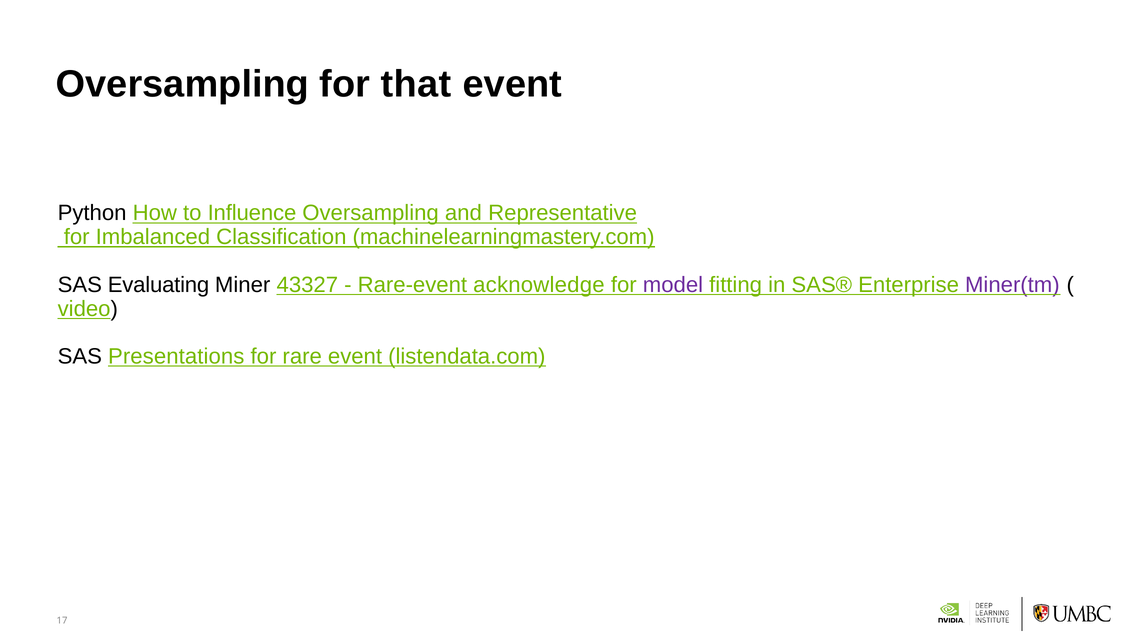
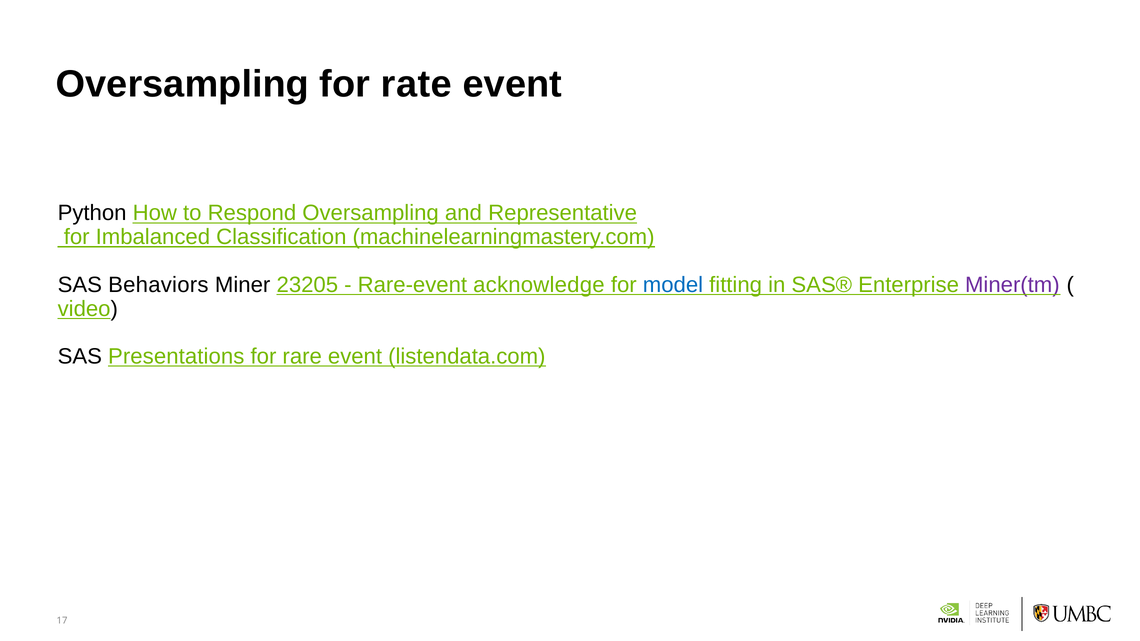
that: that -> rate (416, 84)
Influence: Influence -> Respond (252, 213)
Evaluating: Evaluating -> Behaviors (158, 285)
43327: 43327 -> 23205 (307, 285)
model colour: purple -> blue (673, 285)
